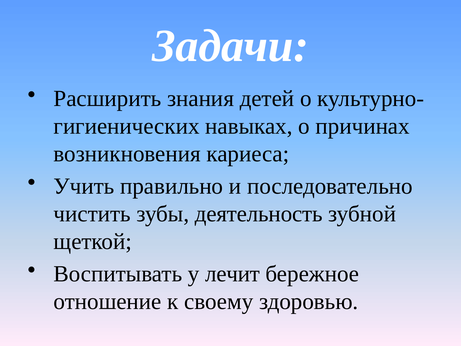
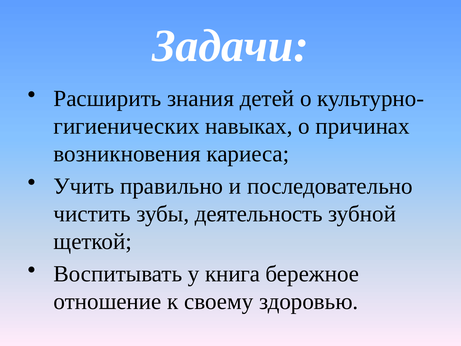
лечит: лечит -> книга (233, 274)
